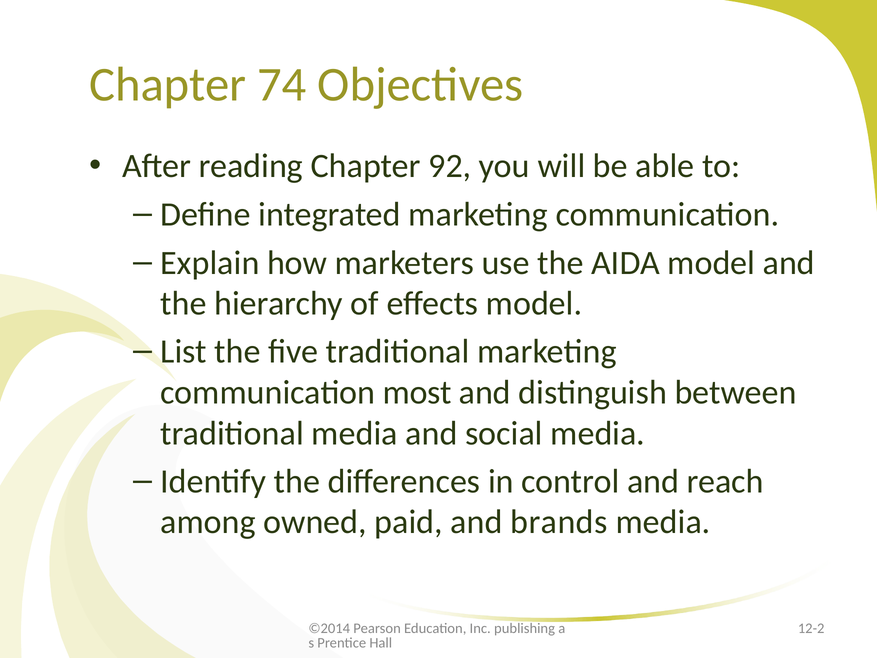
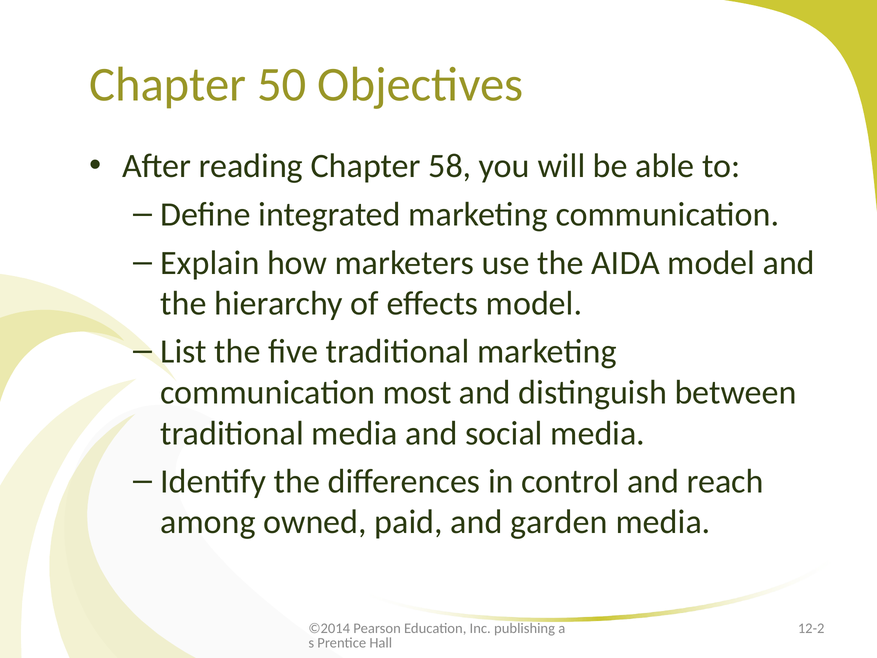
74: 74 -> 50 (282, 85)
92: 92 -> 58 (450, 166)
brands: brands -> garden (559, 522)
